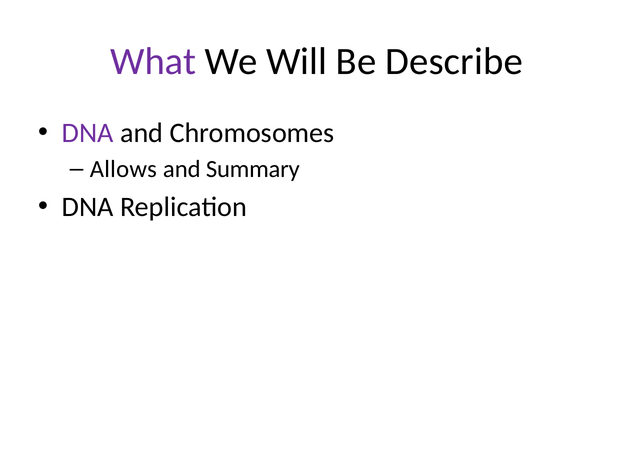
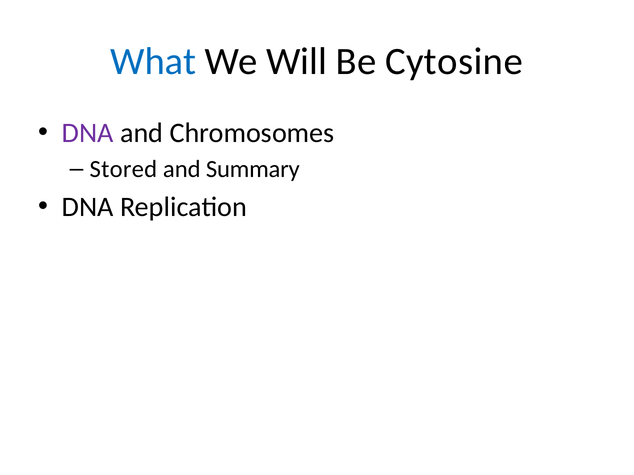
What colour: purple -> blue (153, 61)
Describe: Describe -> Cytosine (454, 61)
Allows: Allows -> Stored (123, 169)
